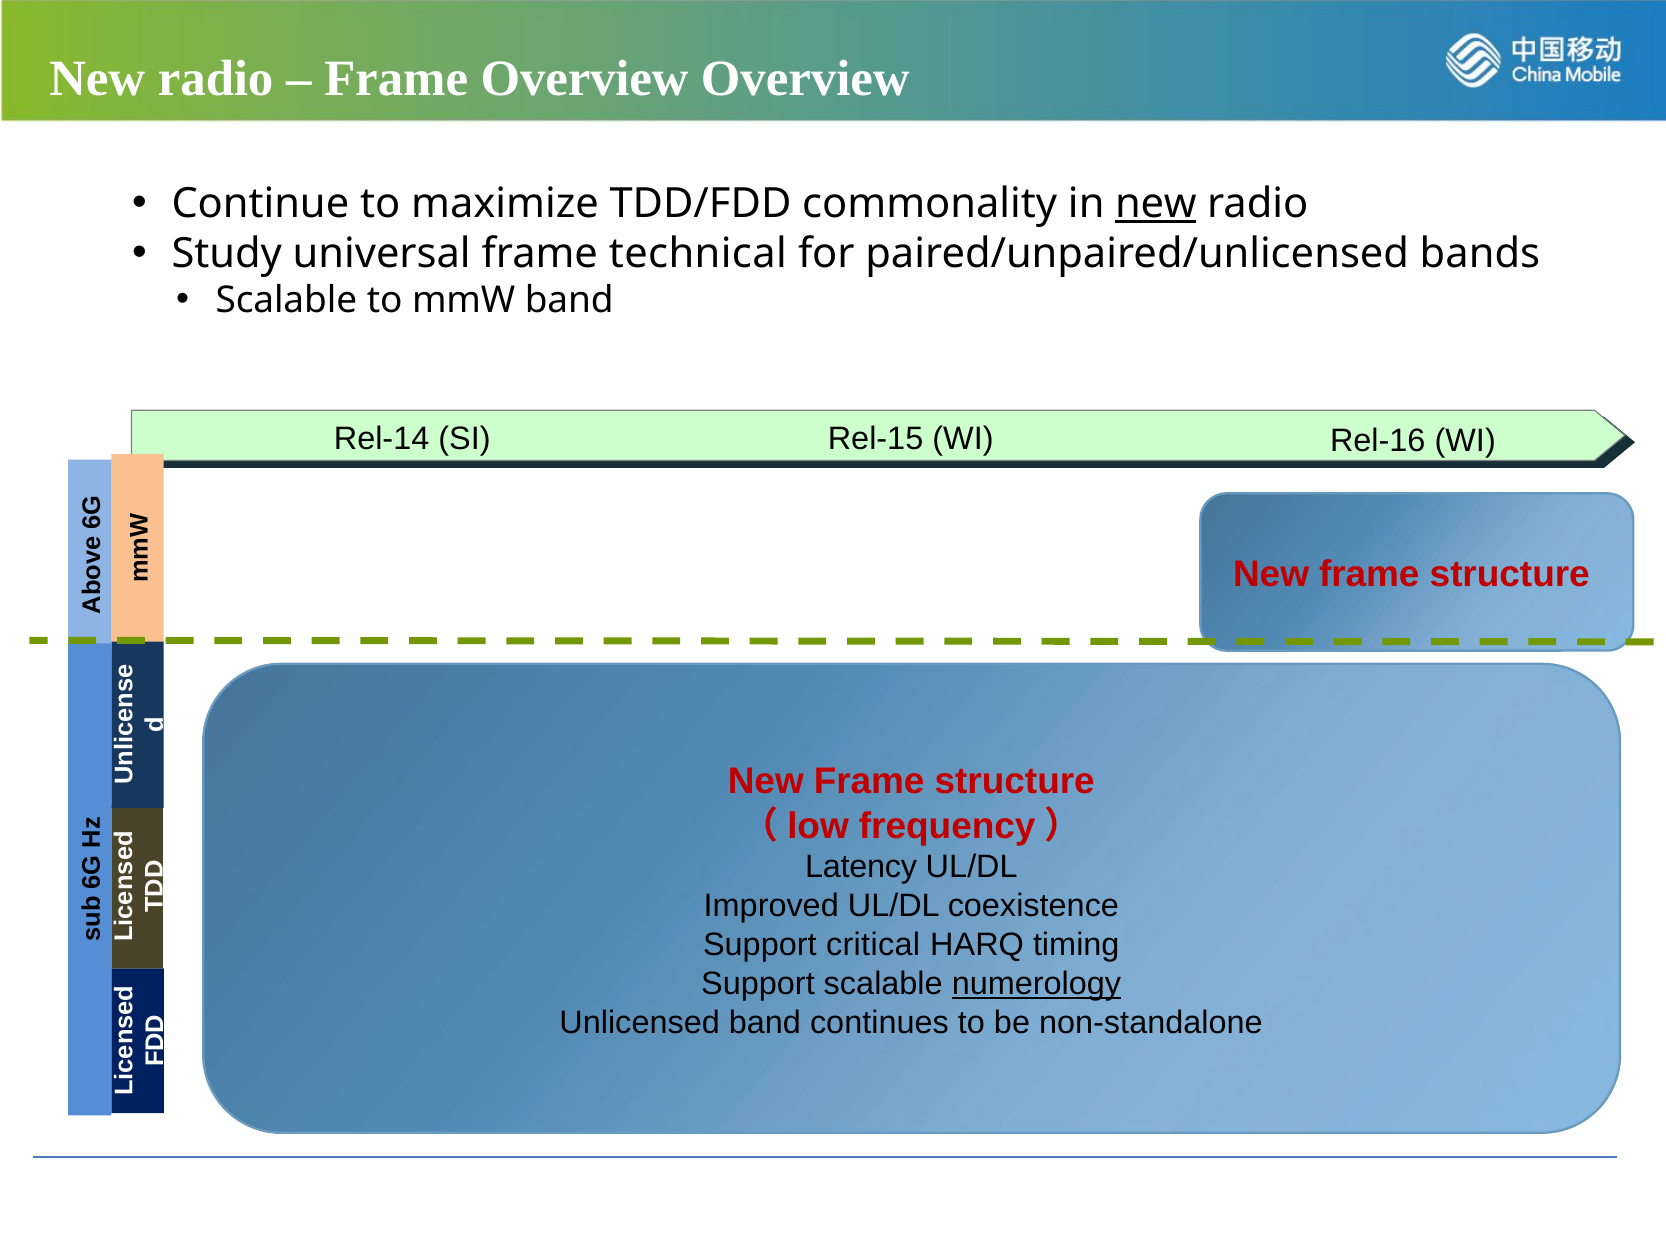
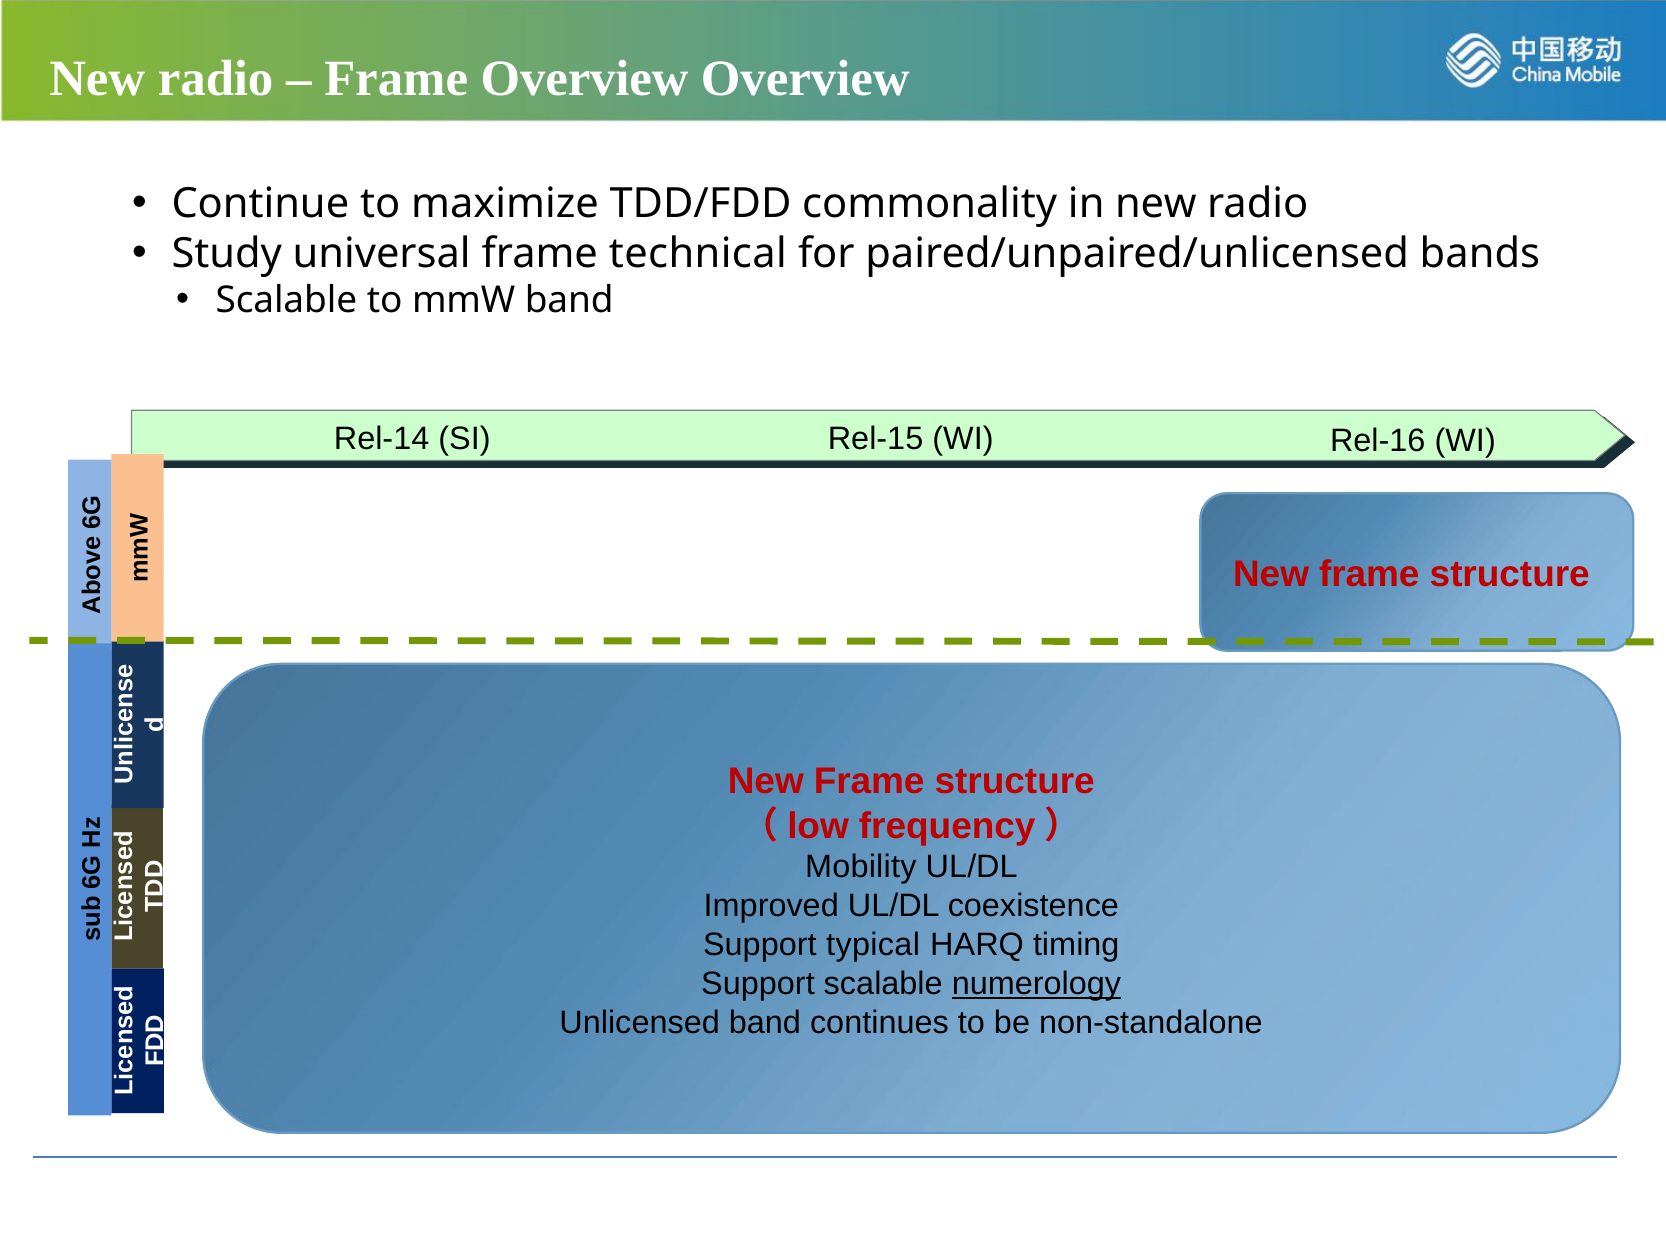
new underline: present -> none (1156, 204)
Latency: Latency -> Mobility (861, 868)
critical: critical -> typical (873, 945)
